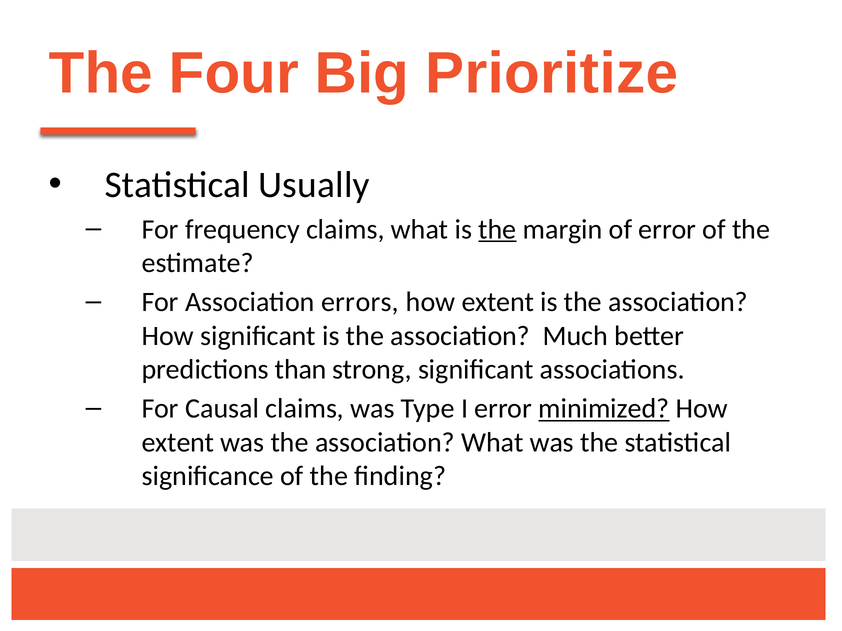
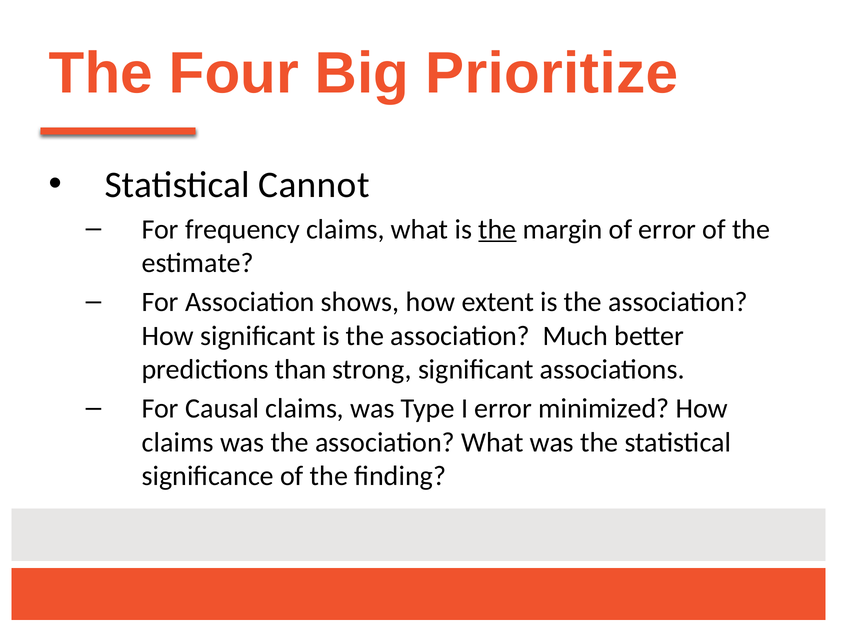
Usually: Usually -> Cannot (314, 185)
errors: errors -> shows (360, 302)
minimized underline: present -> none (604, 409)
extent: extent -> claims (178, 443)
